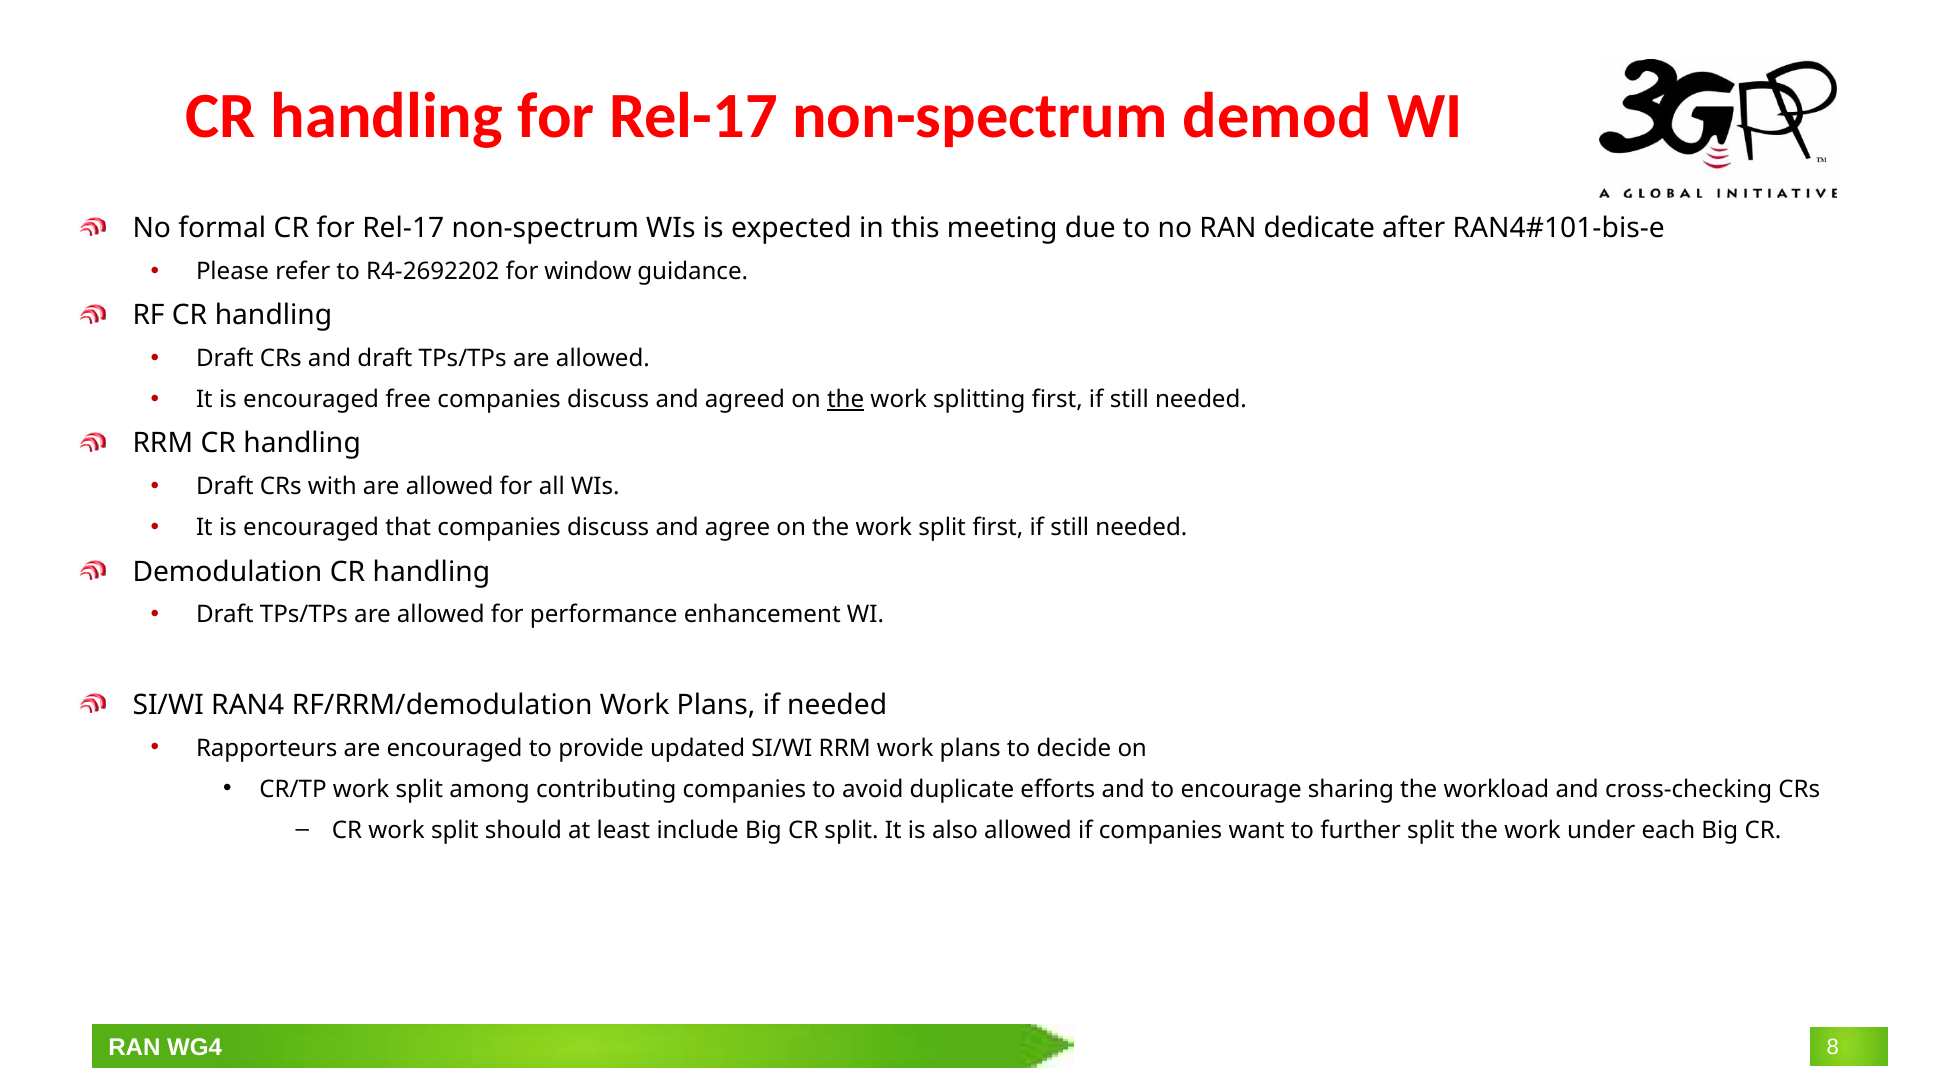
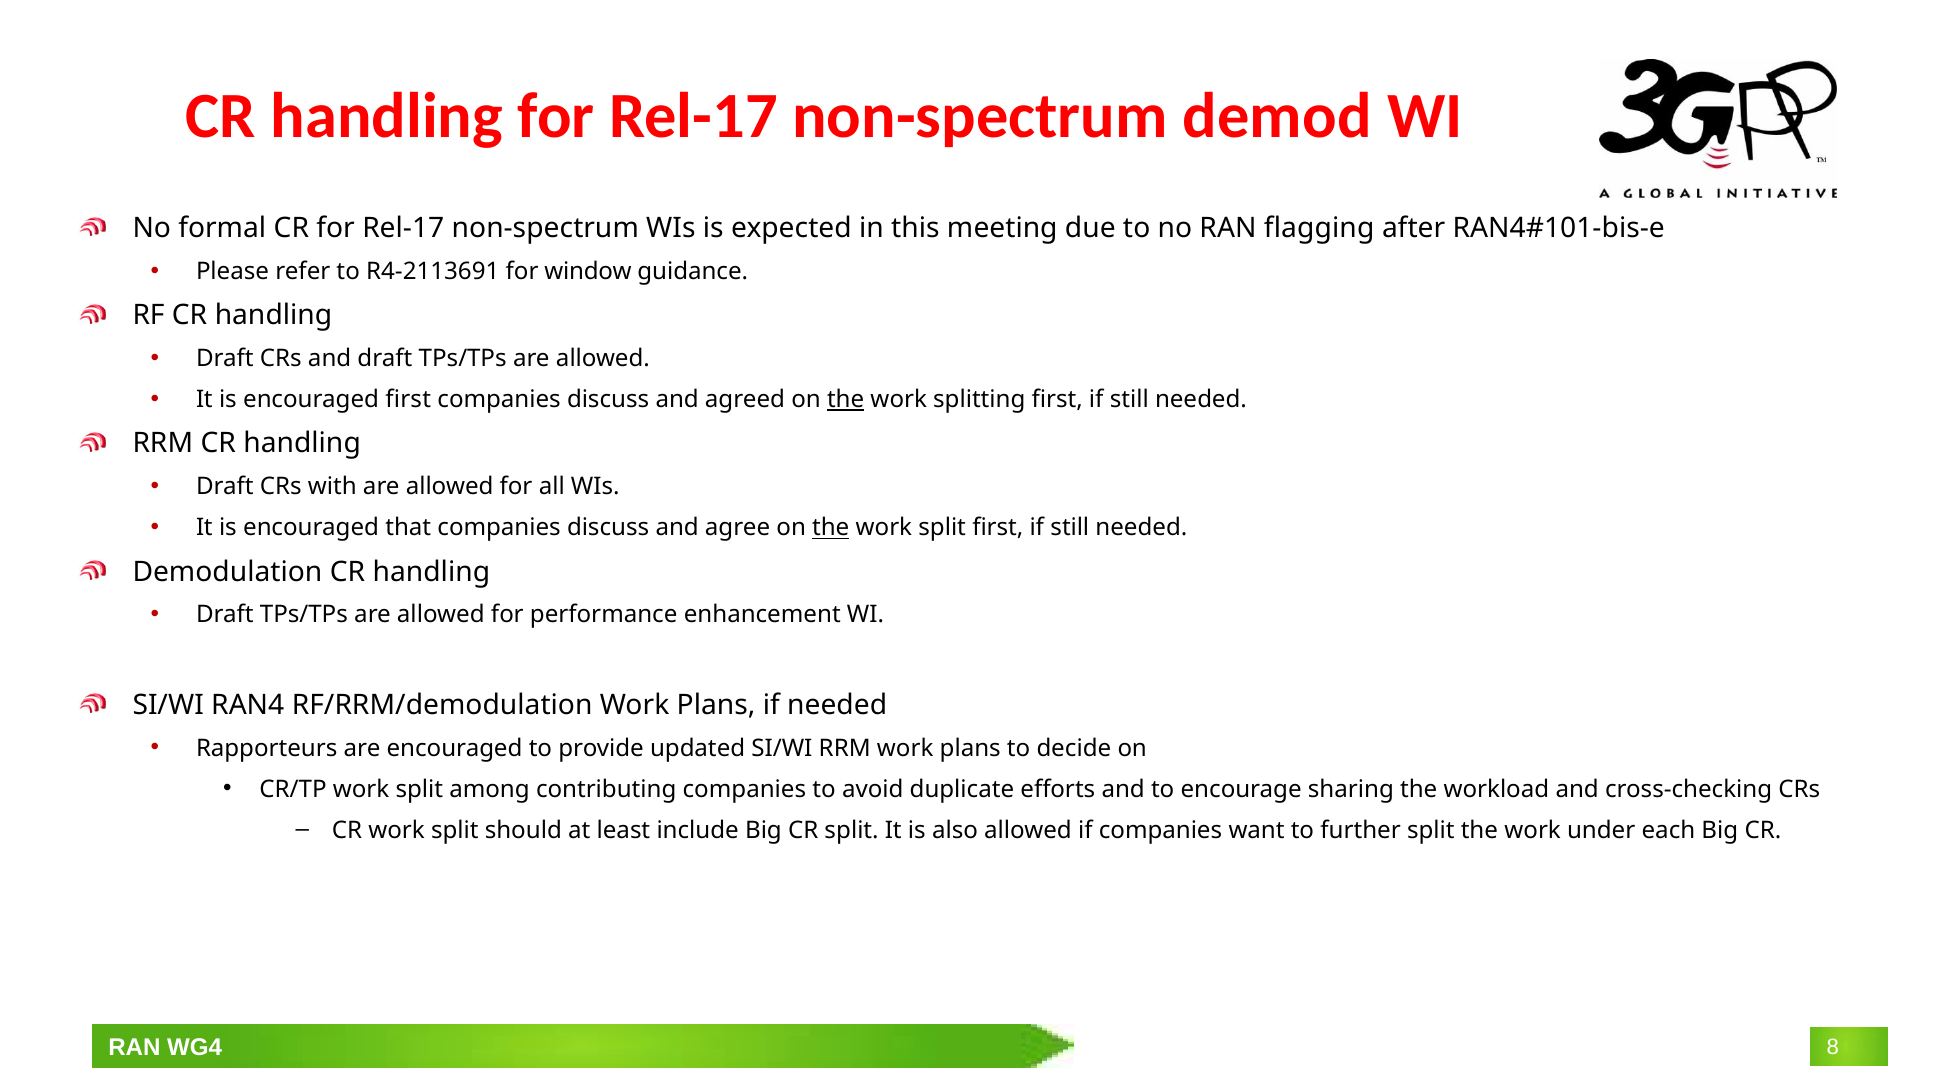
dedicate: dedicate -> flagging (1319, 228)
R4-2692202: R4-2692202 -> R4-2113691 (433, 271)
encouraged free: free -> first (408, 399)
the underline: none -> present (831, 528)
